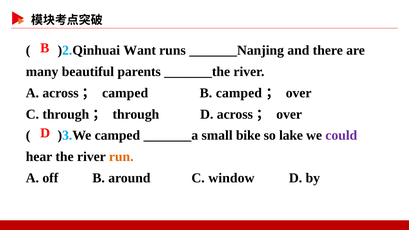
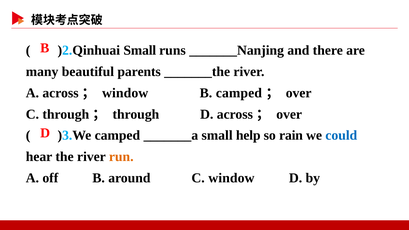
)2.Qinhuai Want: Want -> Small (140, 50)
camped: camped -> window (125, 93)
bike: bike -> help (248, 135)
lake: lake -> rain (291, 135)
could colour: purple -> blue (341, 135)
